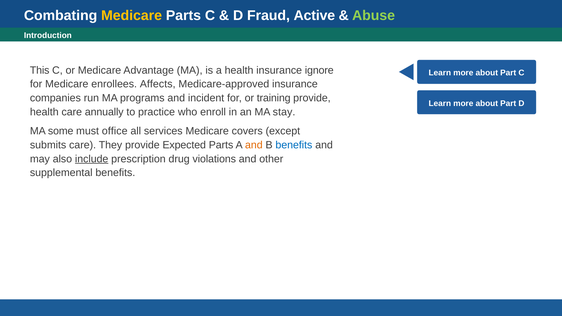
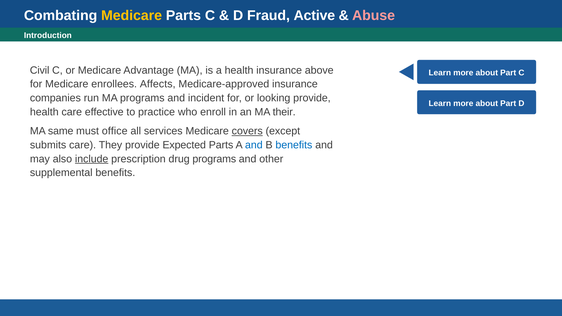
Abuse colour: light green -> pink (374, 16)
This: This -> Civil (40, 70)
ignore: ignore -> above (319, 70)
training: training -> looking (274, 98)
annually: annually -> effective (104, 112)
stay: stay -> their (284, 112)
some: some -> same (61, 131)
covers underline: none -> present (247, 131)
and colour: orange -> blue (254, 145)
drug violations: violations -> programs (214, 159)
